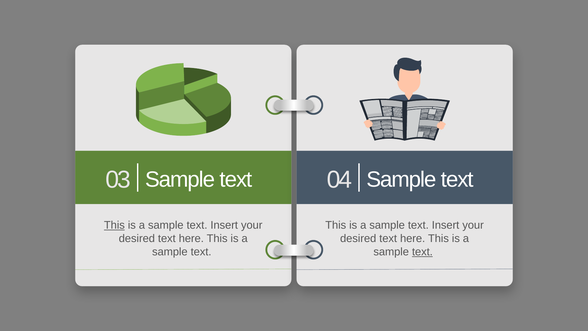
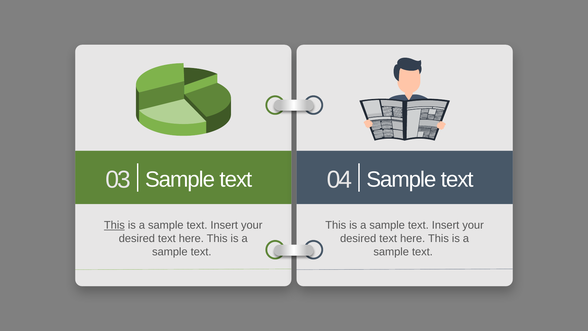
text underline: present -> none (422, 252)
